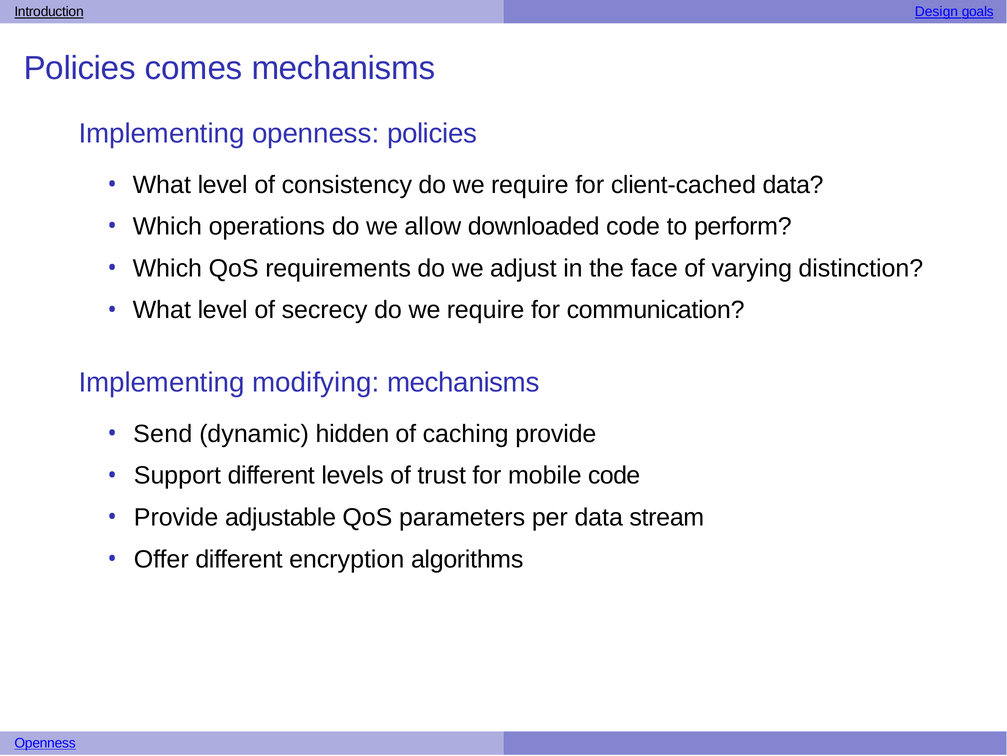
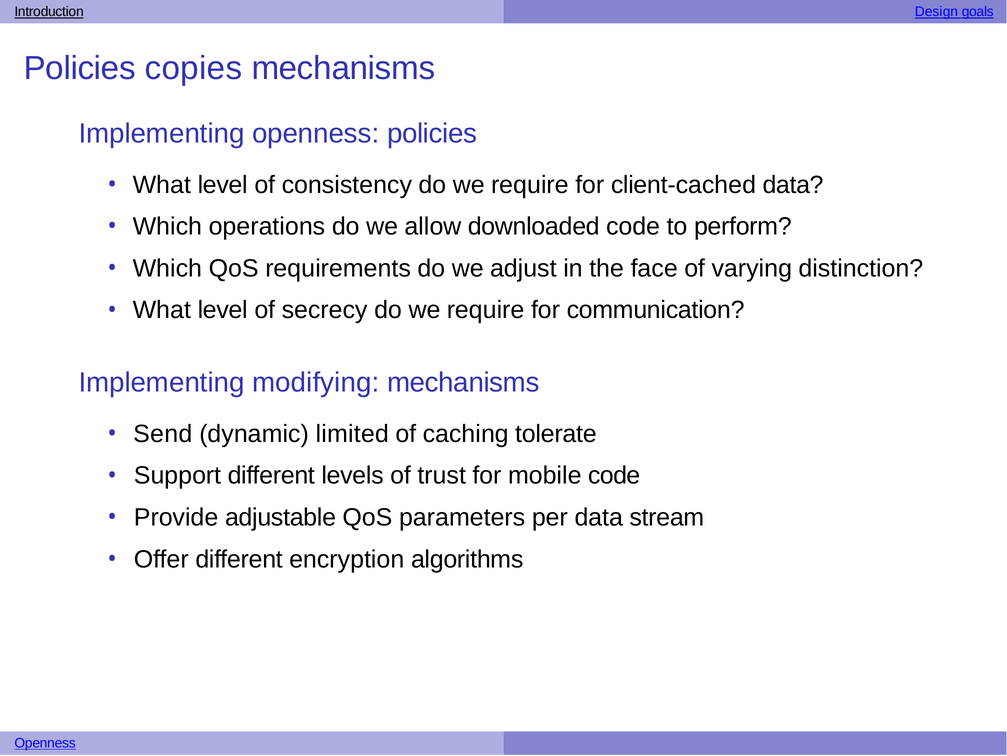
comes: comes -> copies (194, 68)
hidden: hidden -> limited (352, 434)
caching provide: provide -> tolerate (556, 434)
